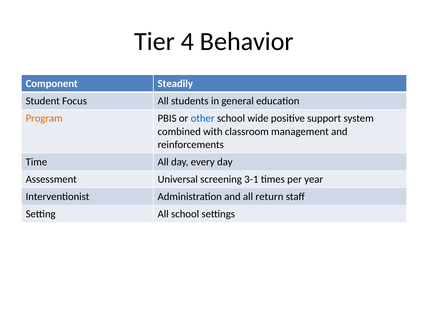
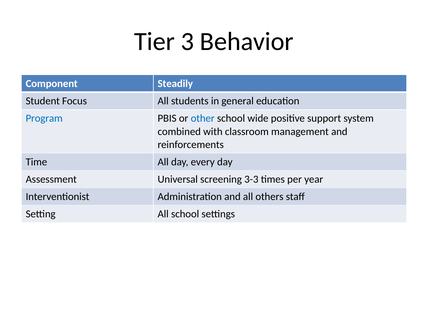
4: 4 -> 3 (187, 41)
Program colour: orange -> blue (44, 118)
3-1: 3-1 -> 3-3 (251, 179)
return: return -> others (269, 197)
